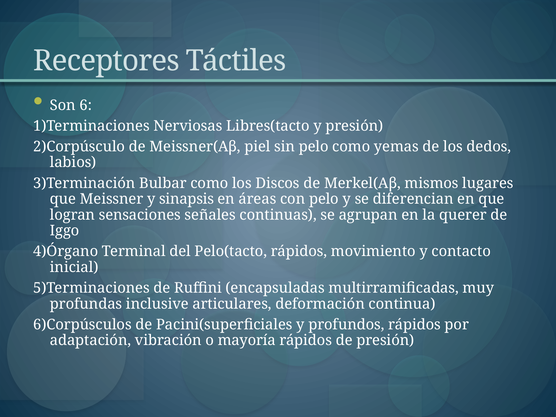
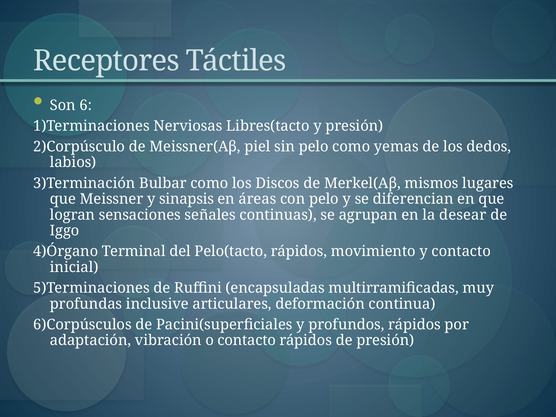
querer: querer -> desear (463, 215)
o mayoría: mayoría -> contacto (247, 340)
